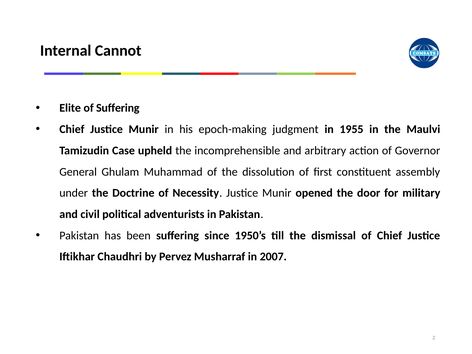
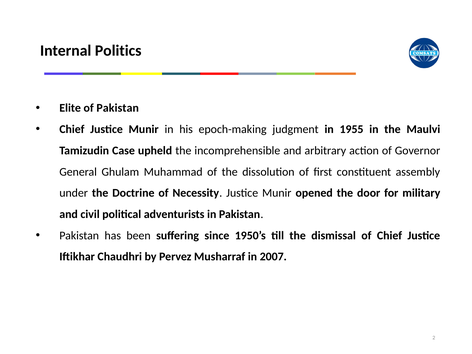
Cannot: Cannot -> Politics (118, 51)
of Suffering: Suffering -> Pakistan (118, 108)
